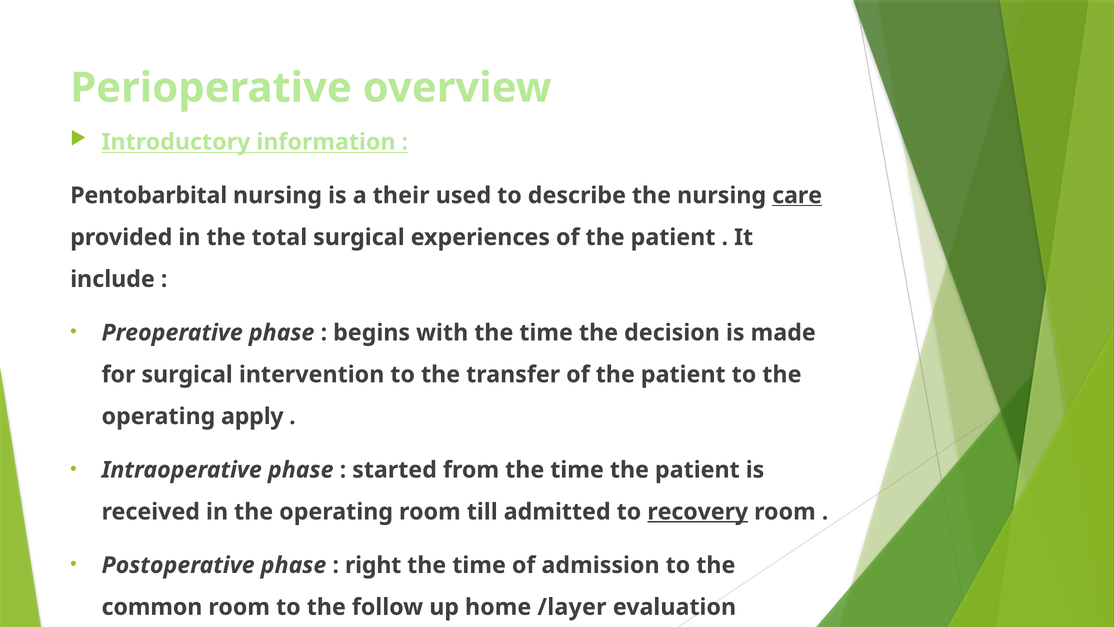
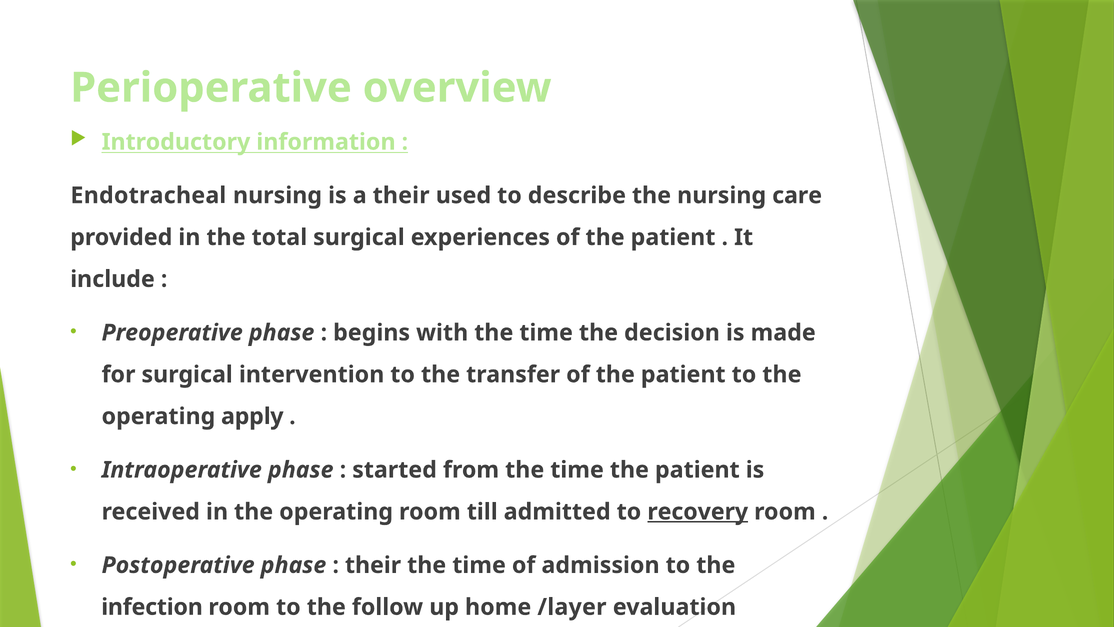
Pentobarbital: Pentobarbital -> Endotracheal (148, 195)
care underline: present -> none (797, 195)
right: right -> their (373, 565)
common: common -> infection (152, 607)
